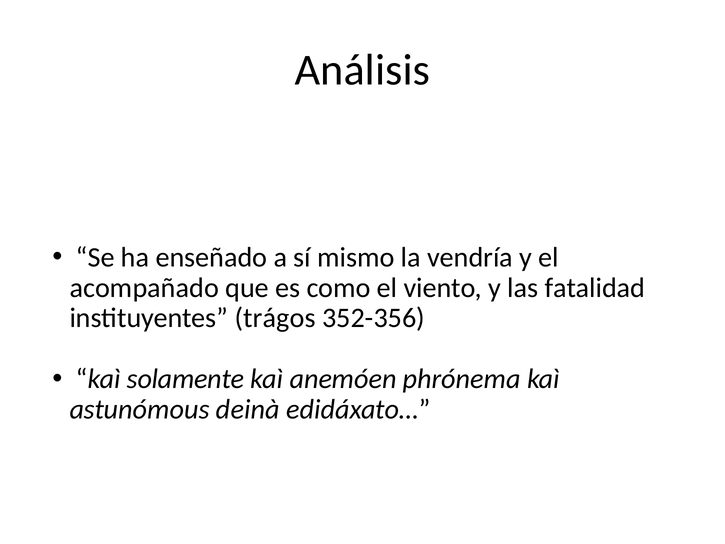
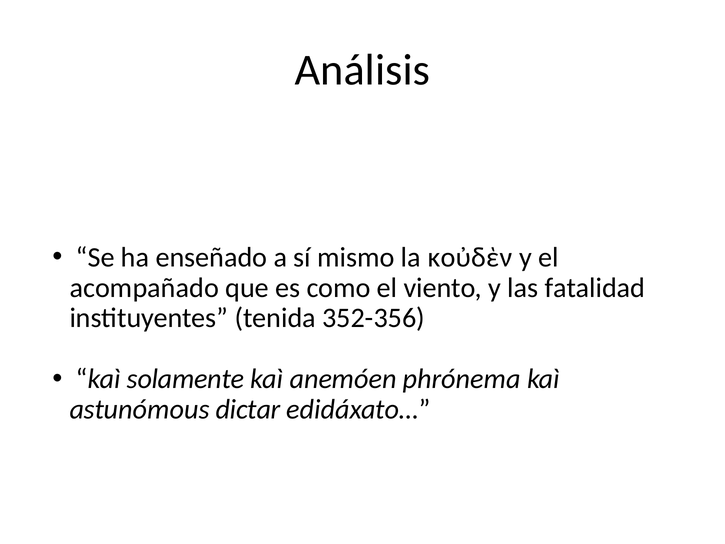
vendría: vendría -> κοὐδὲν (470, 257)
trágos: trágos -> tenida (275, 318)
deinà: deinà -> dictar (248, 409)
